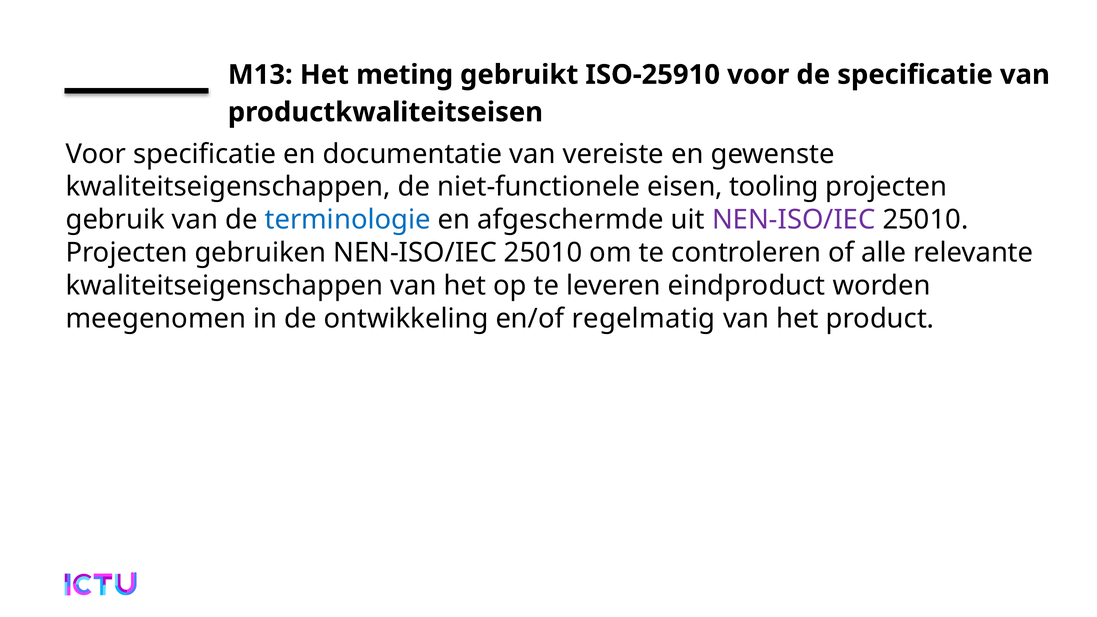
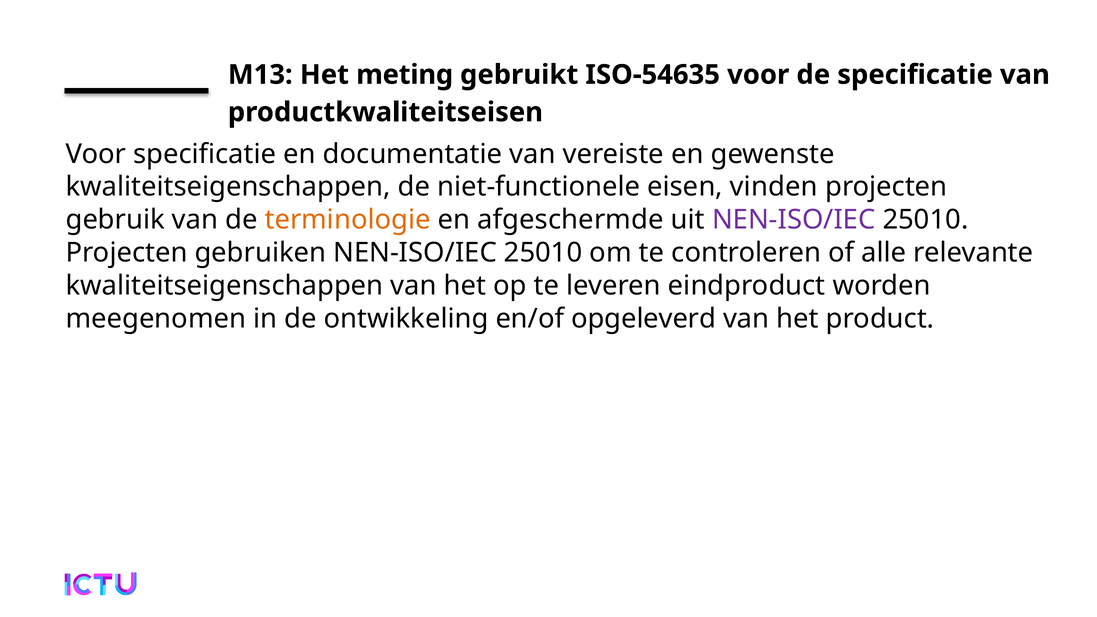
ISO-25910: ISO-25910 -> ISO-54635 (653, 75)
tooling: tooling -> vinden (774, 187)
terminologie colour: blue -> orange (348, 220)
regelmatig: regelmatig -> opgeleverd (644, 319)
